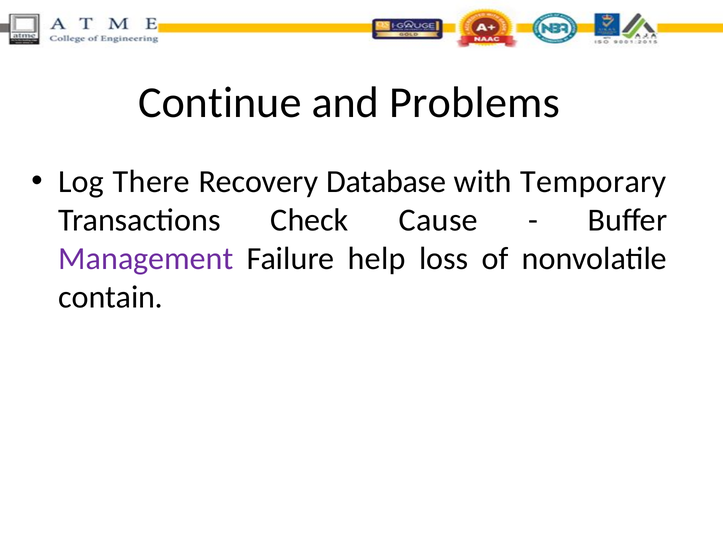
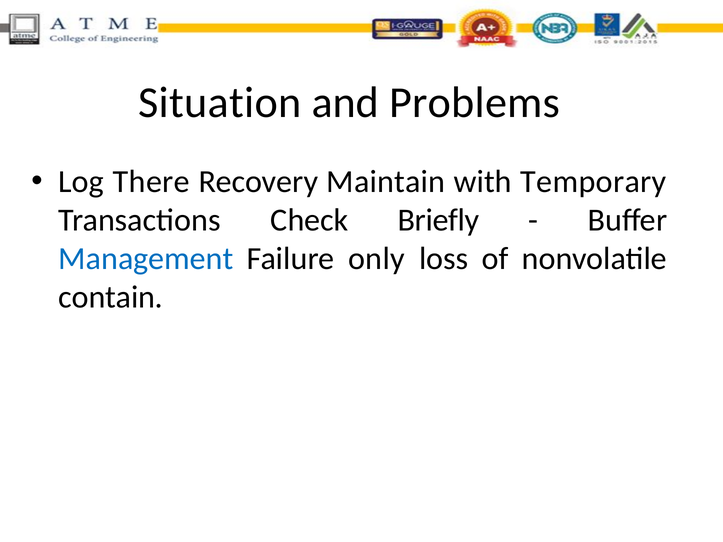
Continue: Continue -> Situation (220, 102)
Database: Database -> Maintain (386, 182)
Cause: Cause -> Briefly (439, 220)
Management colour: purple -> blue (146, 259)
help: help -> only (377, 259)
